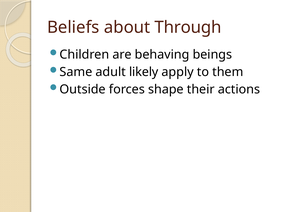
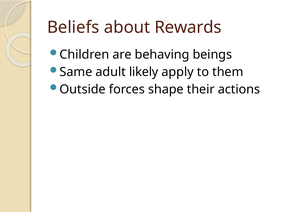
Through: Through -> Rewards (188, 27)
